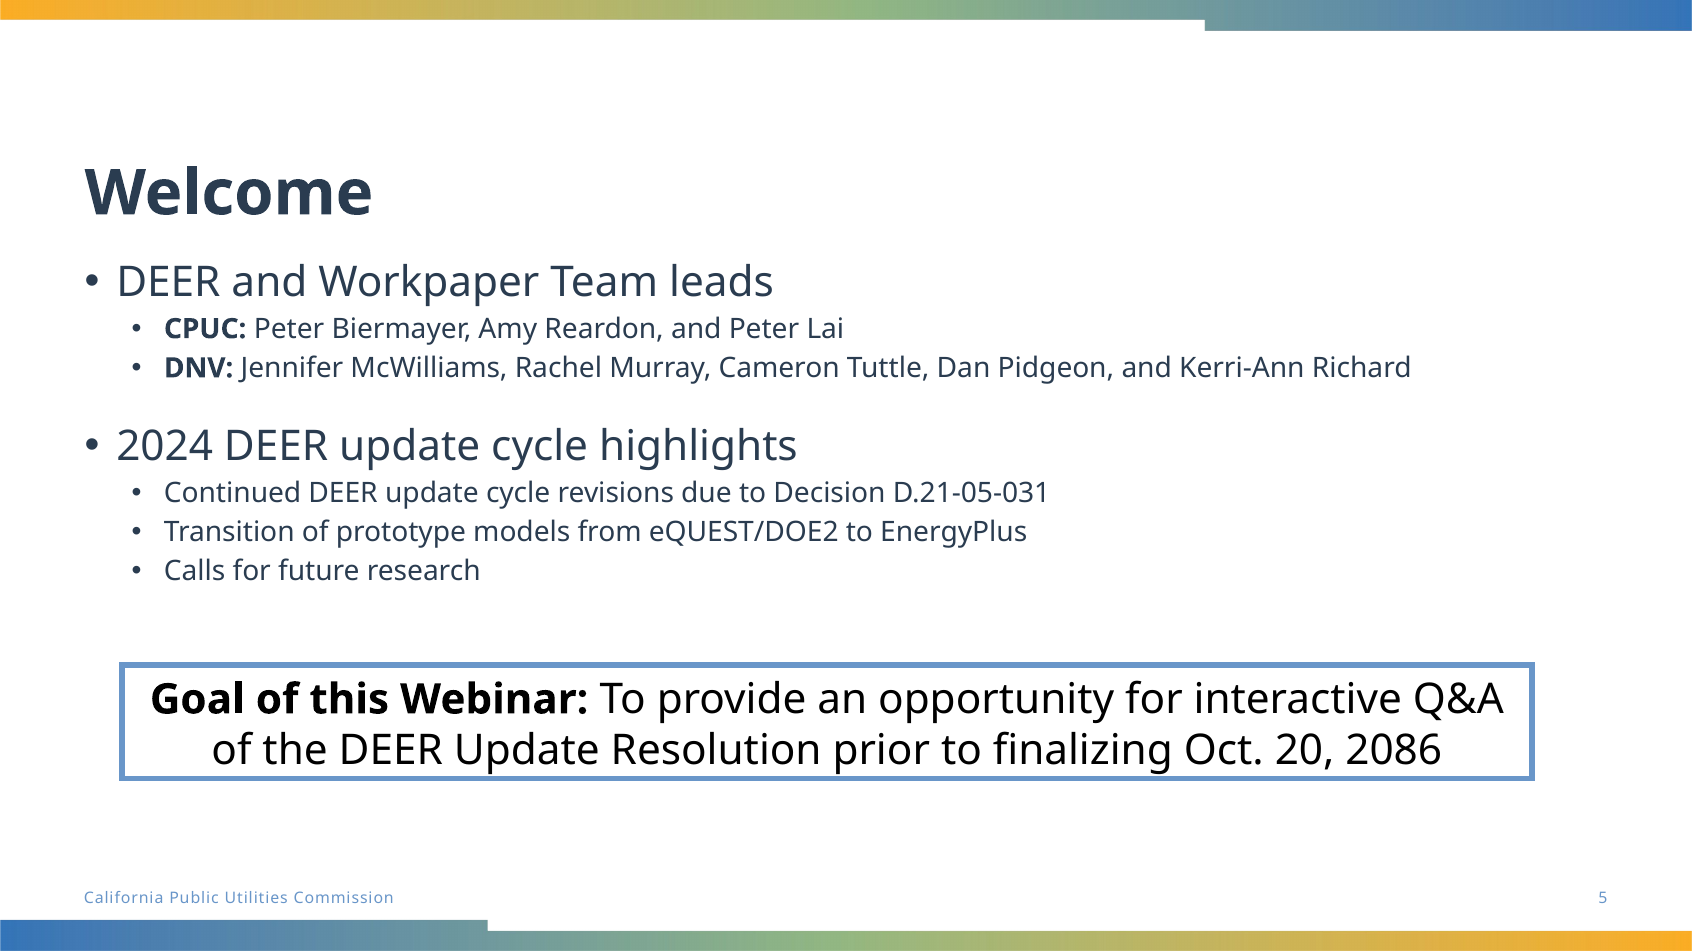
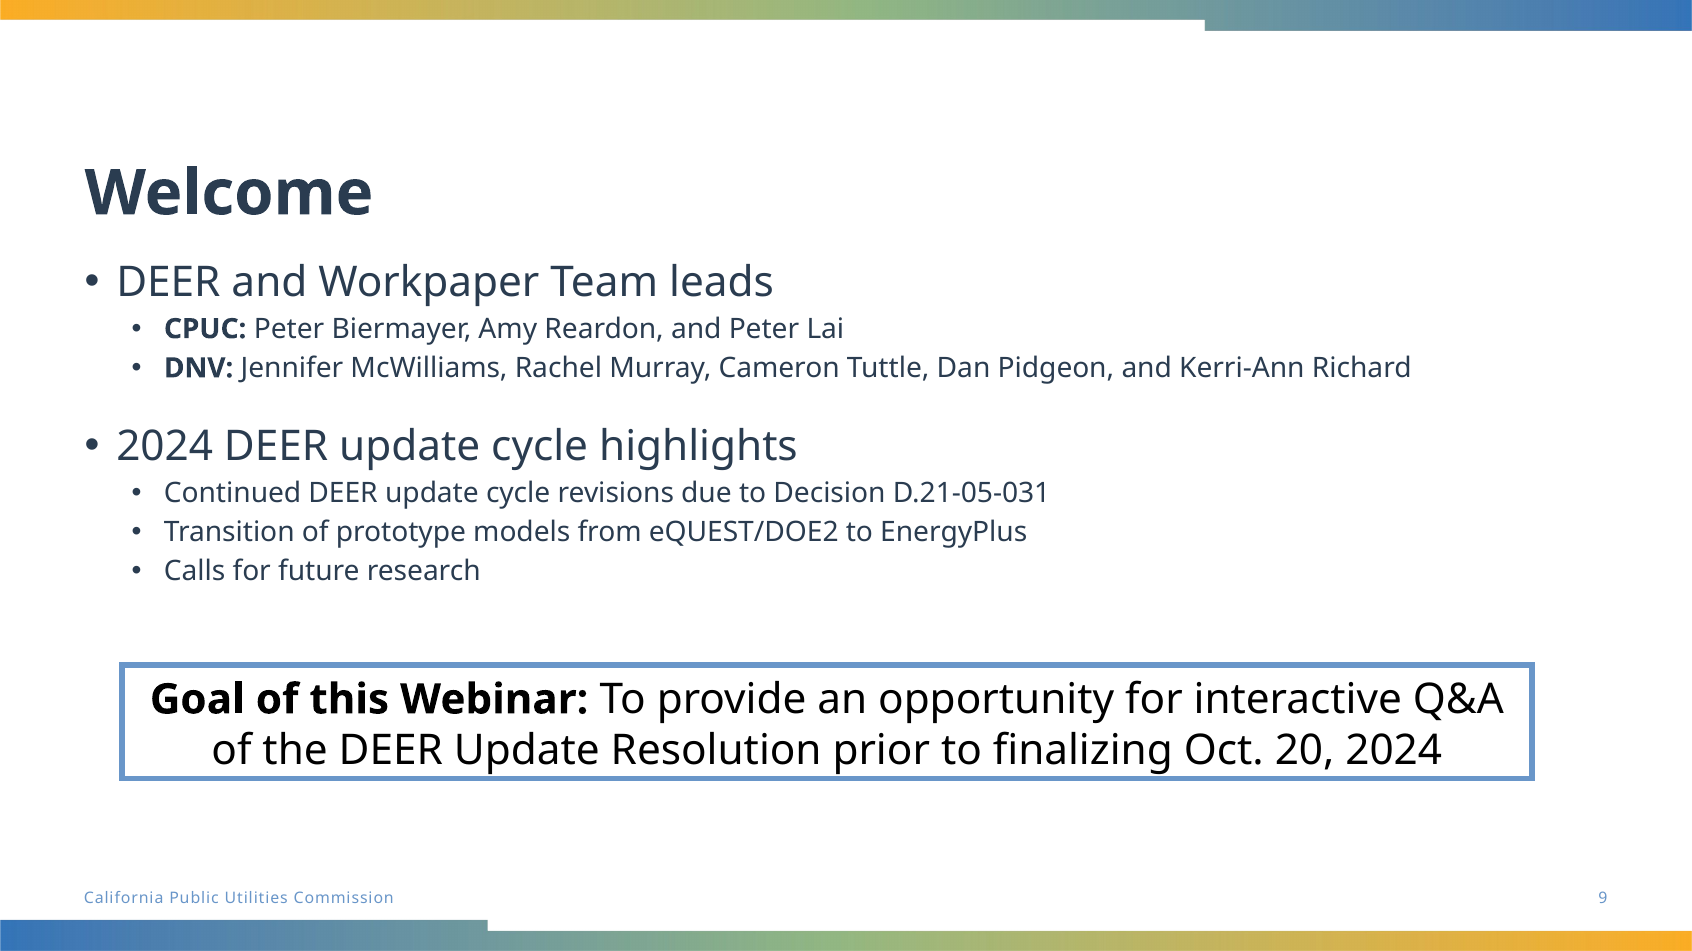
20 2086: 2086 -> 2024 (1394, 751)
5: 5 -> 9 (1603, 899)
